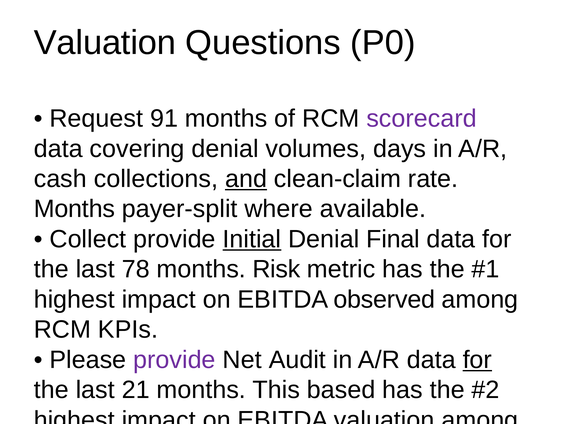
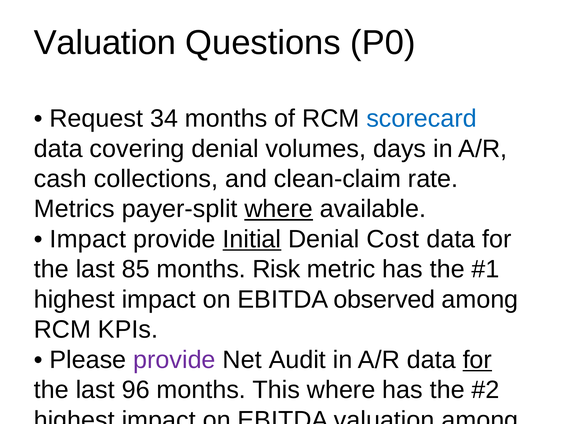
91: 91 -> 34 (164, 118)
scorecard colour: purple -> blue (422, 118)
and underline: present -> none (246, 179)
Months: Months -> Metrics (74, 209)
where underline: none -> present (279, 209)
Collect: Collect -> Impact (88, 239)
Denial Final: Final -> Cost (393, 239)
78: 78 -> 85 (136, 269)
21: 21 -> 96 (136, 390)
This based: based -> where (341, 390)
